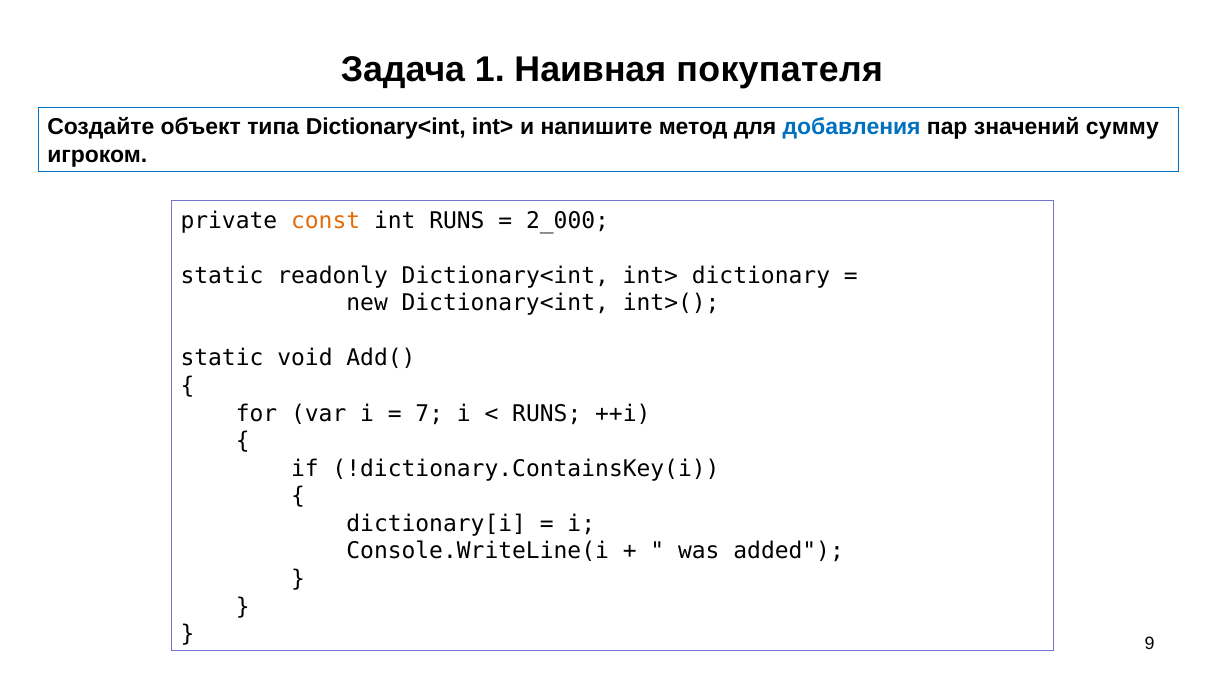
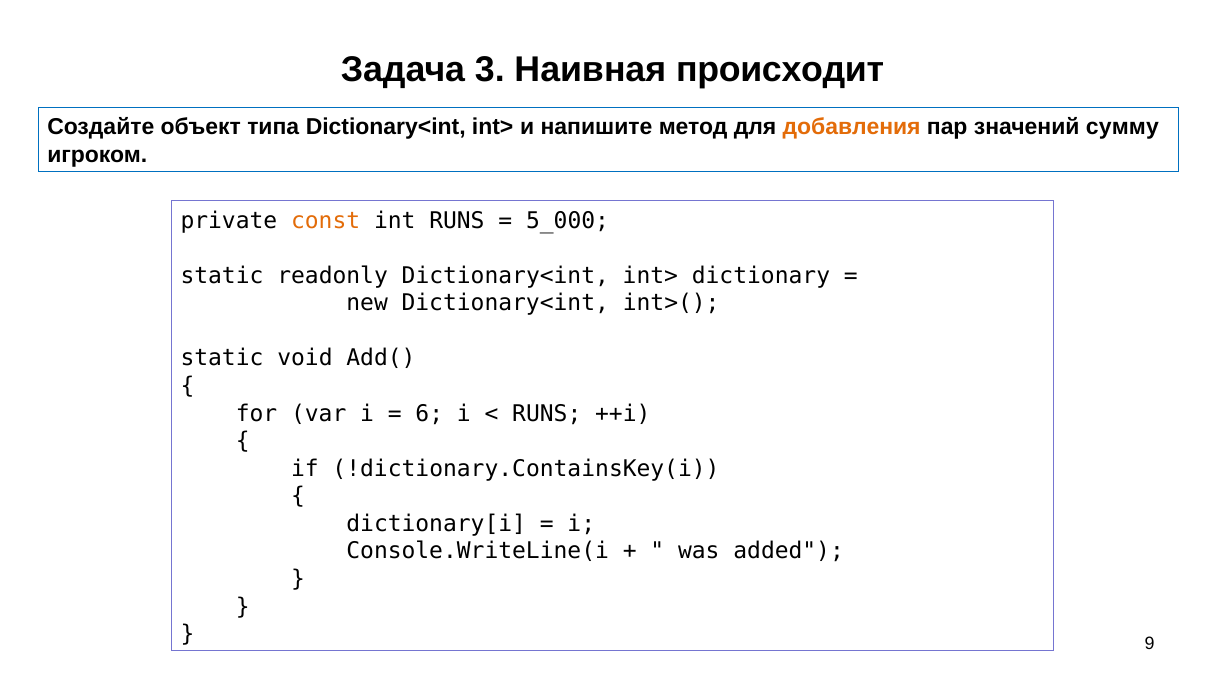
1: 1 -> 3 (490, 70)
покупателя: покупателя -> происходит (780, 70)
добавления colour: blue -> orange (852, 127)
2_000: 2_000 -> 5_000 (568, 221)
7: 7 -> 6 (429, 414)
